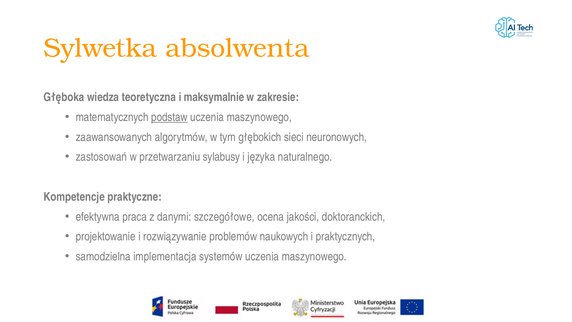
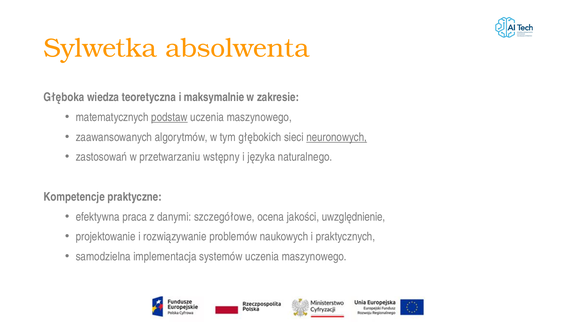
neuronowych underline: none -> present (337, 137)
sylabusy: sylabusy -> wstępny (221, 157)
doktoranckich: doktoranckich -> uwzględnienie (354, 217)
